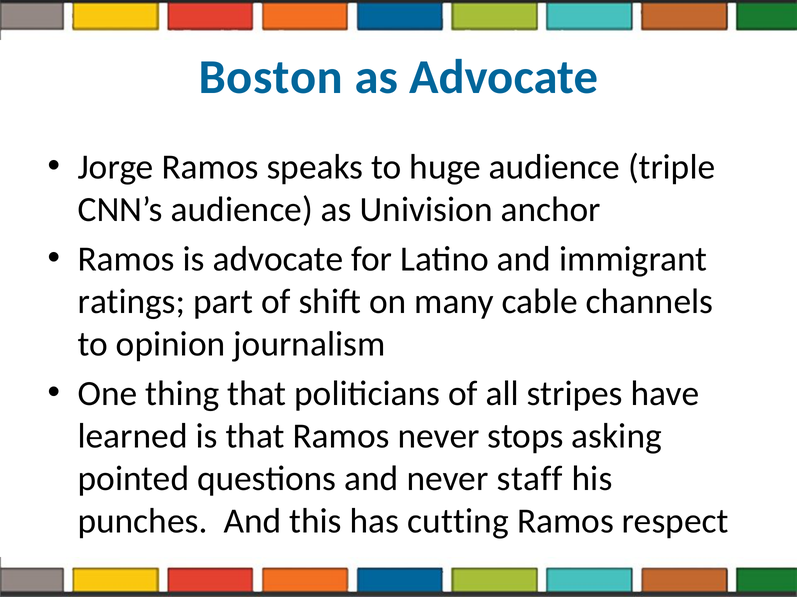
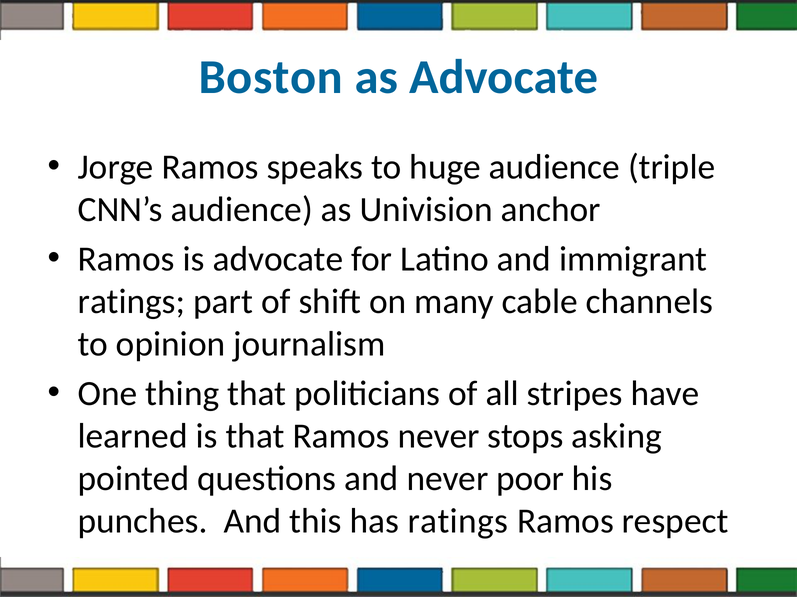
staff: staff -> poor (530, 479)
has cutting: cutting -> ratings (458, 522)
